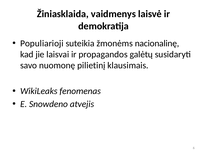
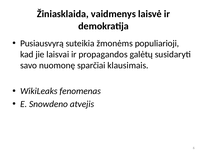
Populiarioji: Populiarioji -> Pusiausvyrą (42, 43)
nacionalinę: nacionalinę -> populiarioji (157, 43)
pilietinį: pilietinį -> sparčiai (91, 66)
